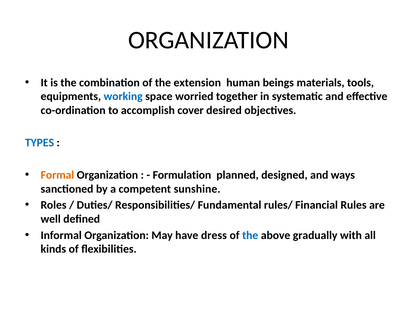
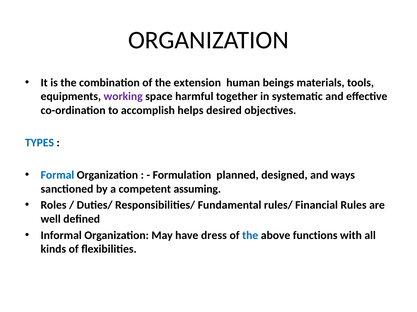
working colour: blue -> purple (123, 97)
worried: worried -> harmful (194, 97)
cover: cover -> helps (190, 111)
Formal colour: orange -> blue (57, 176)
sunshine: sunshine -> assuming (197, 189)
gradually: gradually -> functions (315, 236)
